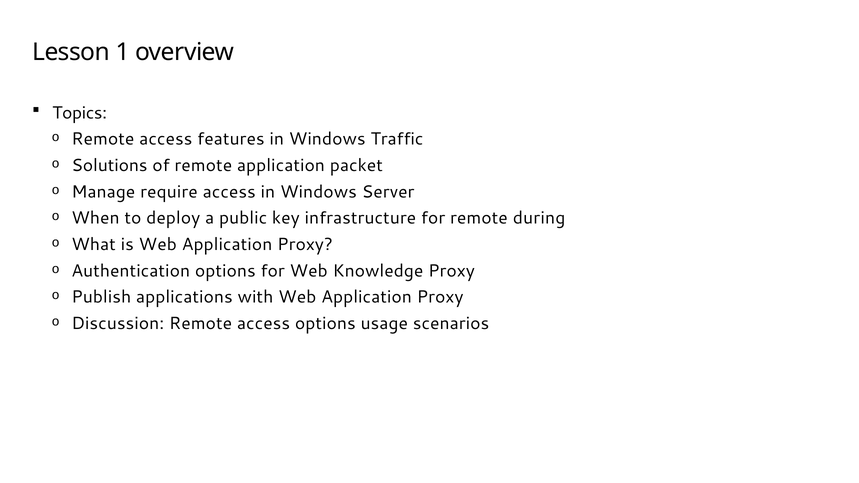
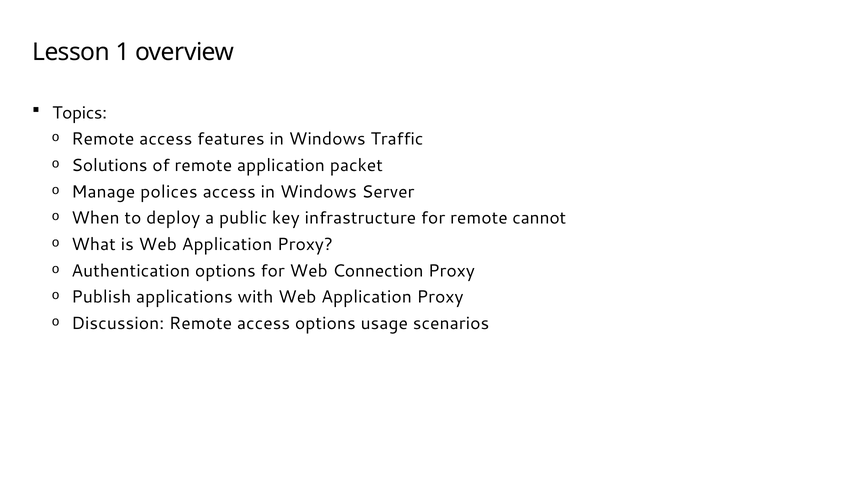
require: require -> polices (169, 192)
during: during -> cannot (539, 218)
Knowledge: Knowledge -> Connection (378, 271)
